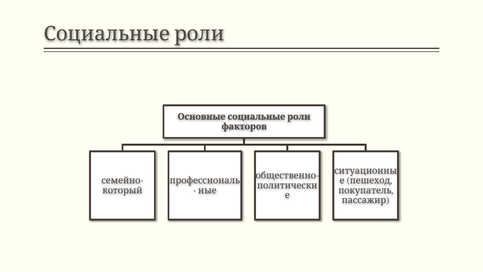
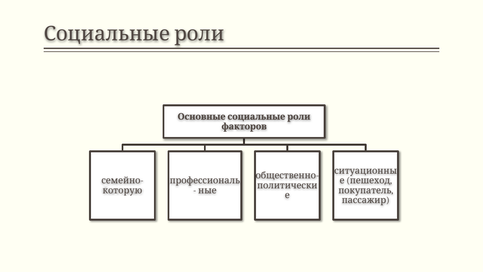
который: который -> которую (122, 190)
